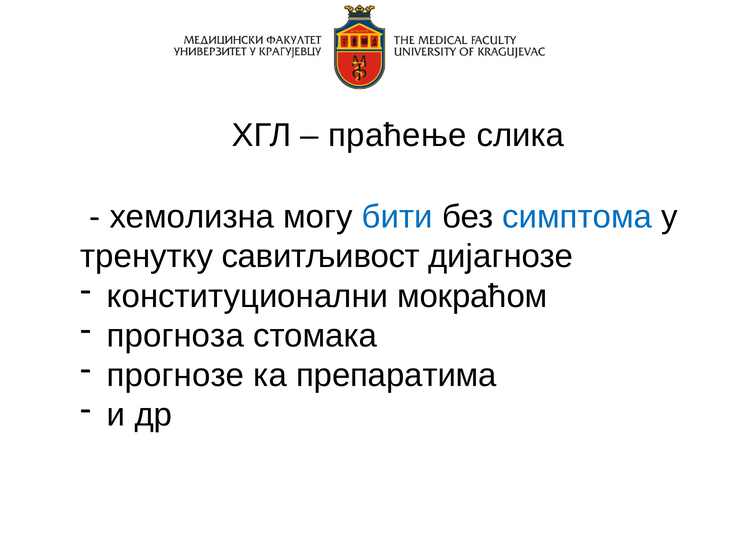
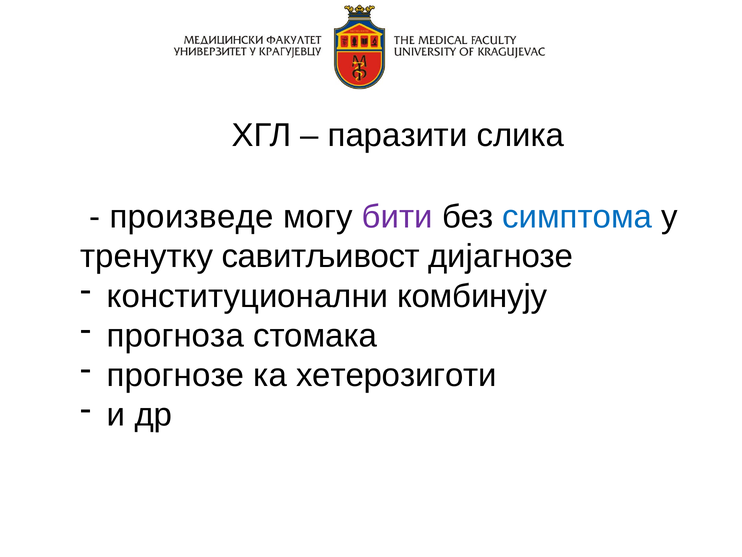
праћење: праћење -> паразити (398, 135)
хемолизна: хемолизна -> произведе (192, 217)
бити colour: blue -> purple (397, 217)
мокраћом: мокраћом -> комбинују (472, 296)
препаратима: препаратима -> хетерозиготи (396, 375)
